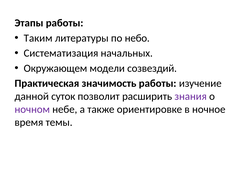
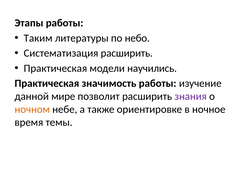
Систематизация начальных: начальных -> расширить (127, 53)
Окружающем: Окружающем -> Практическая (55, 68)
созвездий: созвездий -> научились (152, 68)
суток: суток -> мире (63, 96)
ночном colour: purple -> orange (32, 109)
